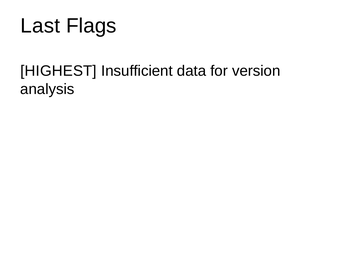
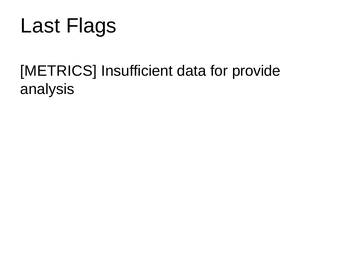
HIGHEST: HIGHEST -> METRICS (59, 71)
version: version -> provide (256, 71)
